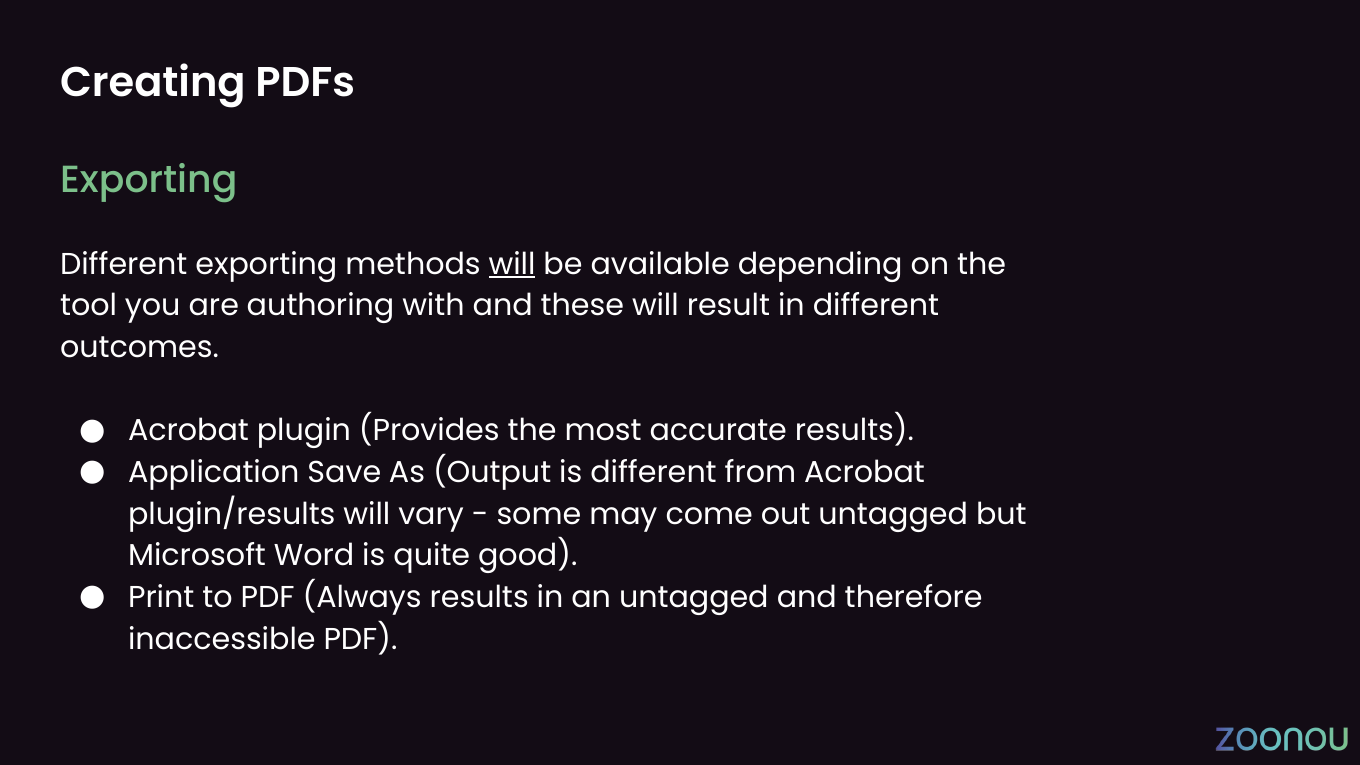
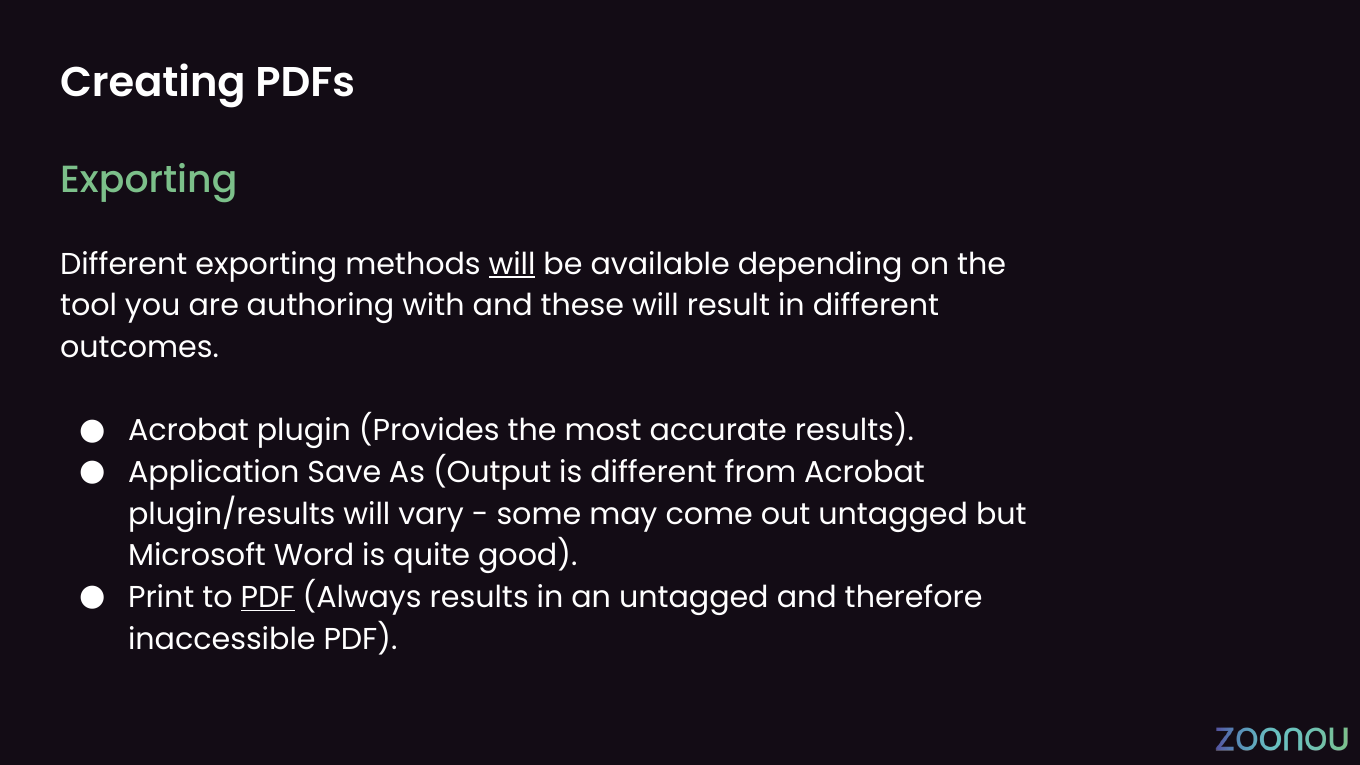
PDF underline: none -> present (268, 597)
